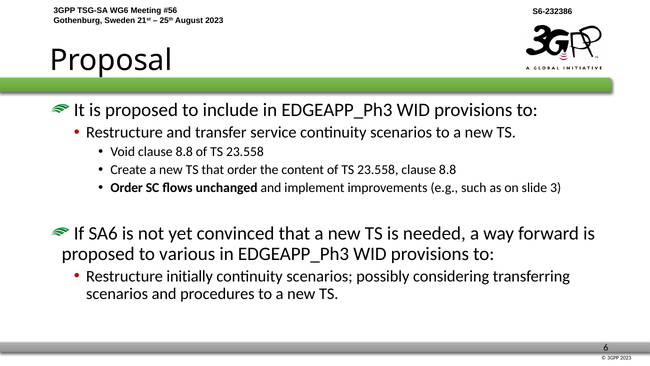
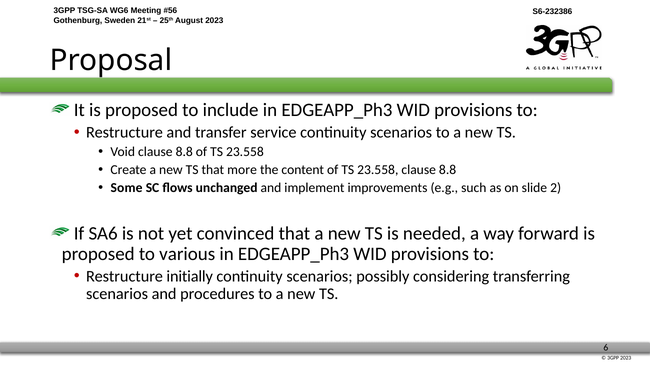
that order: order -> more (242, 170)
Order: Order -> Some (127, 188)
3: 3 -> 2 (556, 188)
